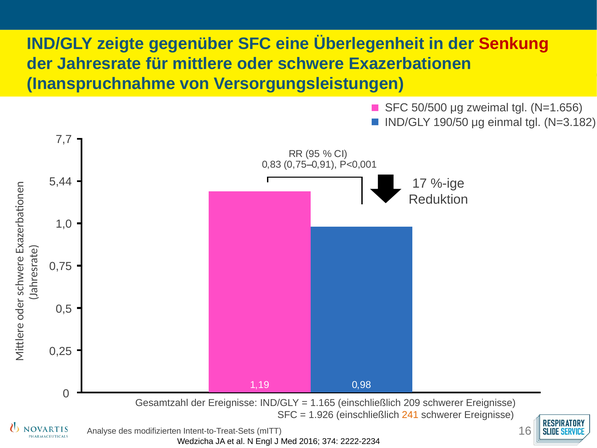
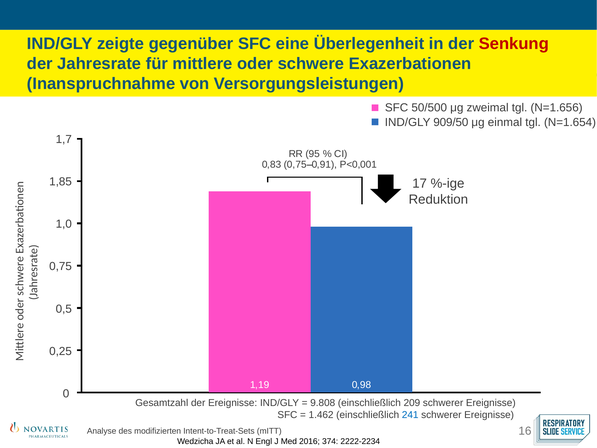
190/50: 190/50 -> 909/50 (451, 122)
N=3.182: N=3.182 -> N=1.654 (570, 122)
7,7: 7,7 -> 1,7 (64, 139)
5,44: 5,44 -> 1,85 (61, 182)
1.165: 1.165 -> 9.808 (323, 403)
1.926: 1.926 -> 1.462 (321, 415)
241 colour: orange -> blue (410, 415)
